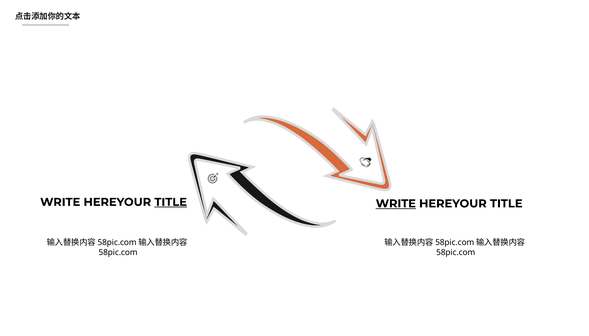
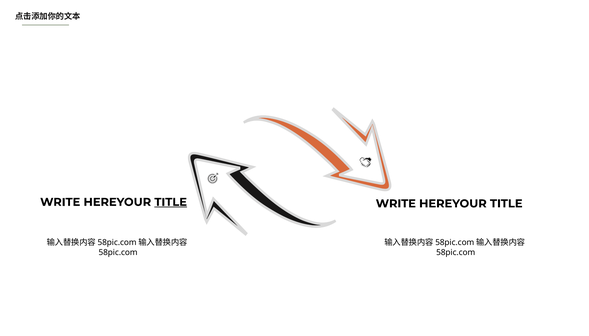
WRITE underline: present -> none (396, 204)
